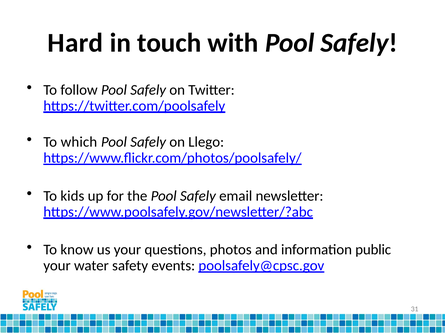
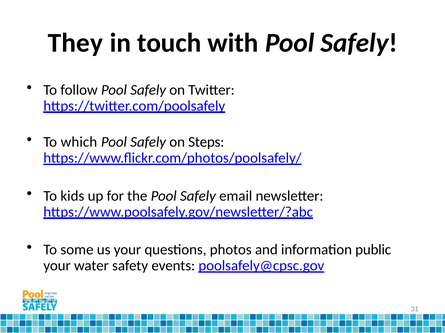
Hard: Hard -> They (75, 43)
Llego: Llego -> Steps (206, 142)
know: know -> some (77, 250)
